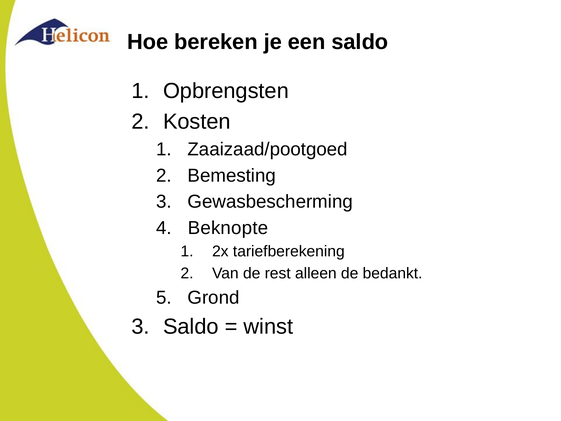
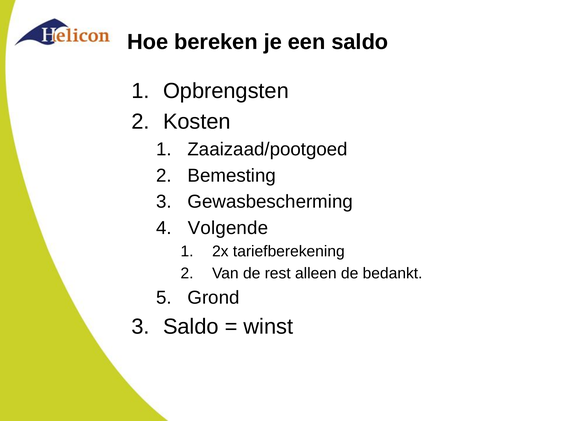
Beknopte: Beknopte -> Volgende (228, 228)
